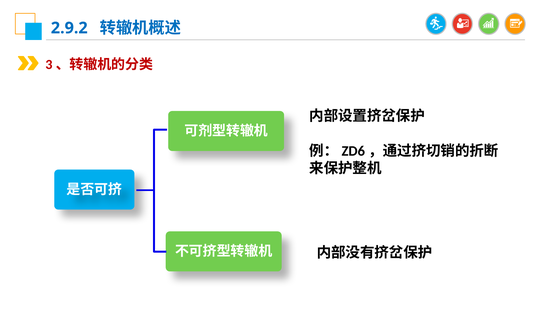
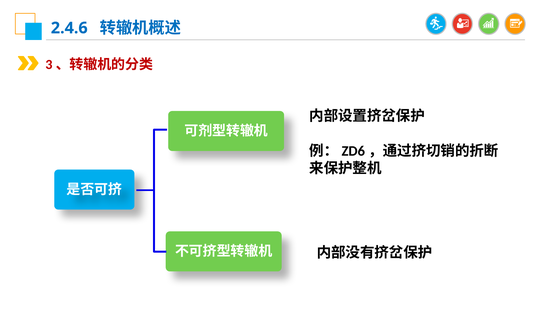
2.9.2: 2.9.2 -> 2.4.6 (69, 28)
